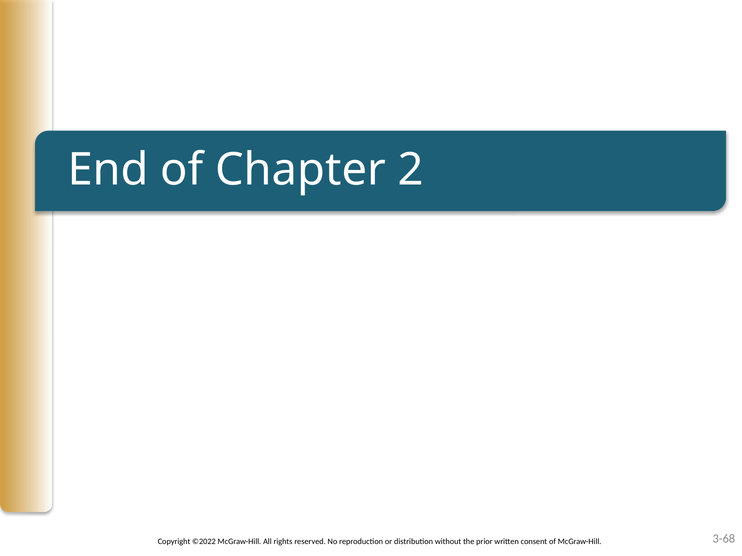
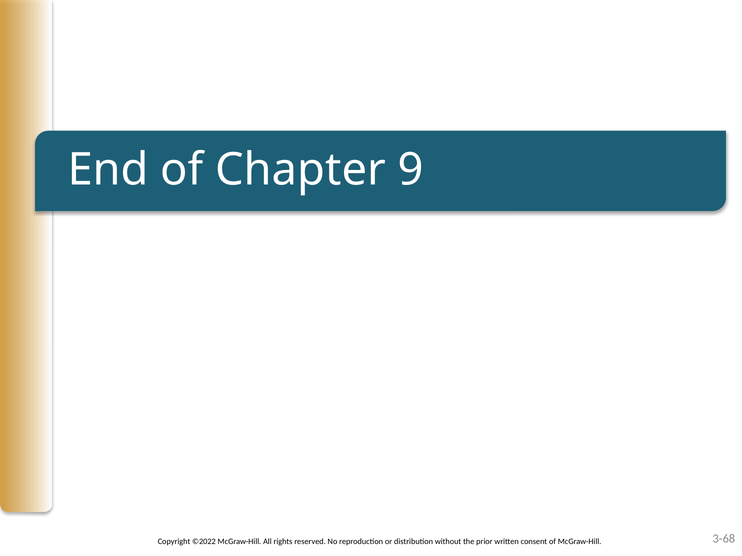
2: 2 -> 9 (411, 170)
